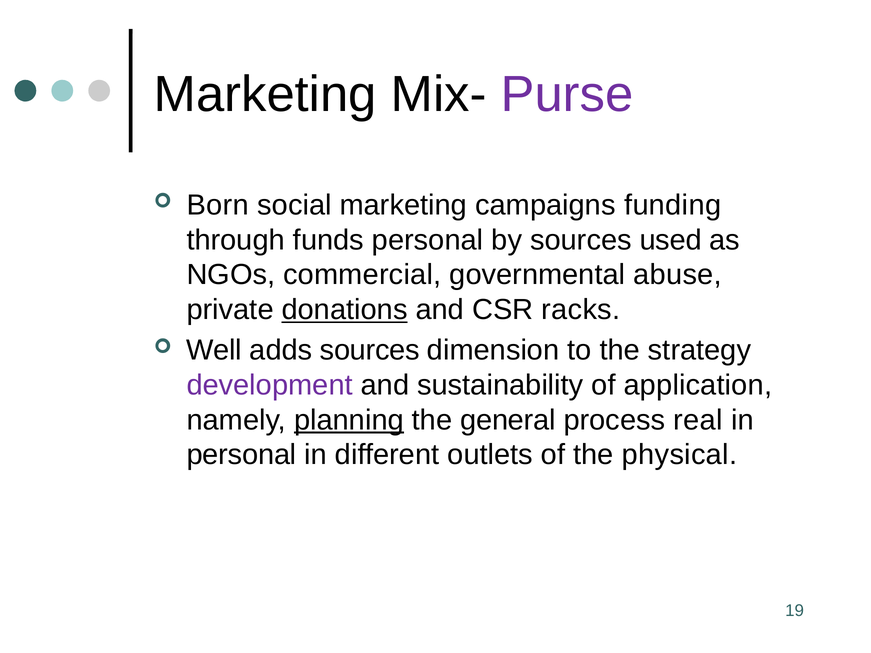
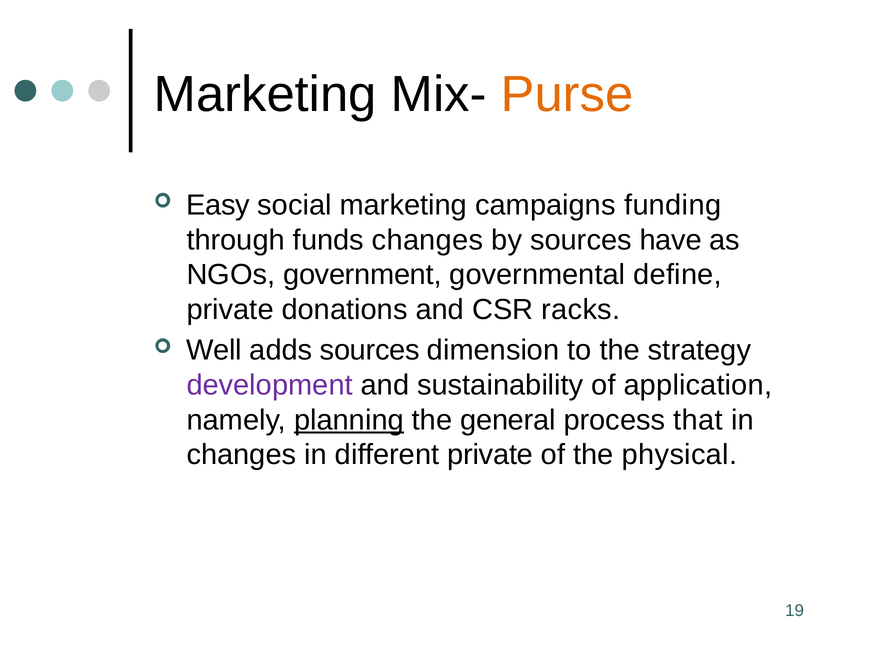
Purse colour: purple -> orange (567, 94)
Born: Born -> Easy (218, 205)
funds personal: personal -> changes (428, 240)
used: used -> have (671, 240)
commercial: commercial -> government (362, 275)
abuse: abuse -> define (678, 275)
donations underline: present -> none (345, 310)
real: real -> that (698, 420)
personal: personal -> changes (241, 455)
different outlets: outlets -> private (490, 455)
